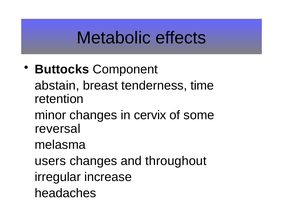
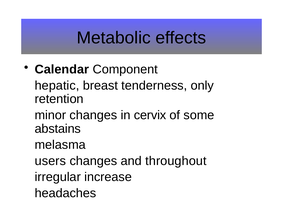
Buttocks: Buttocks -> Calendar (62, 69)
abstain: abstain -> hepatic (57, 86)
time: time -> only (202, 86)
reversal: reversal -> abstains (58, 129)
